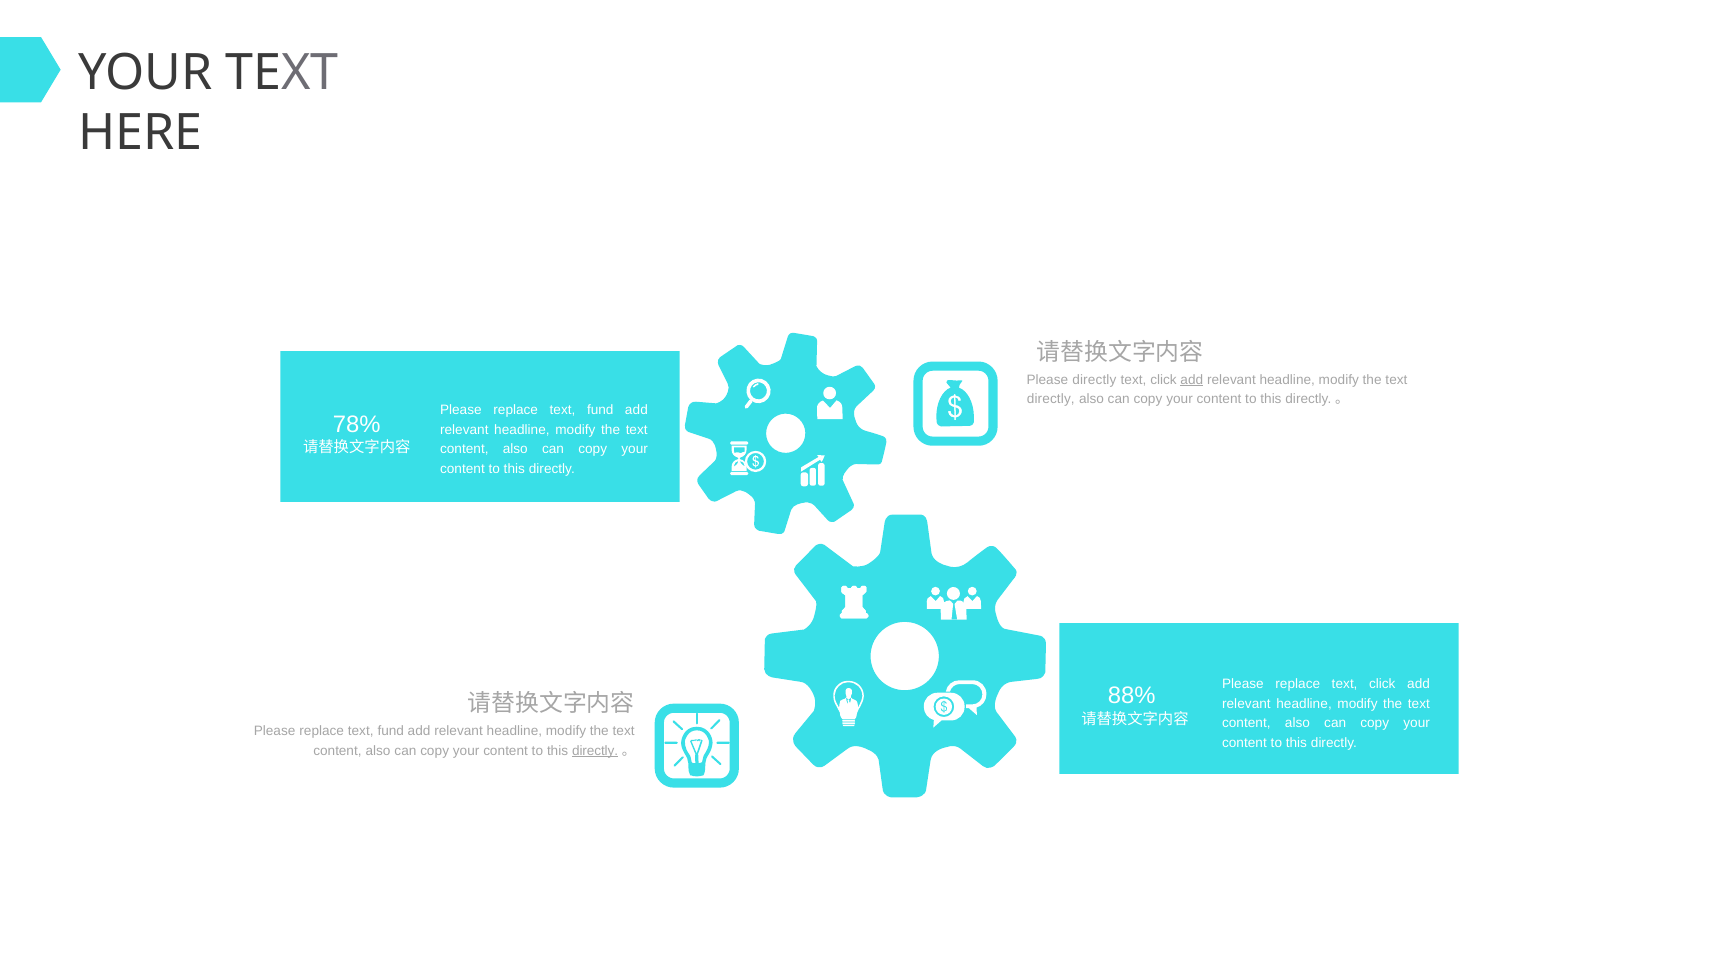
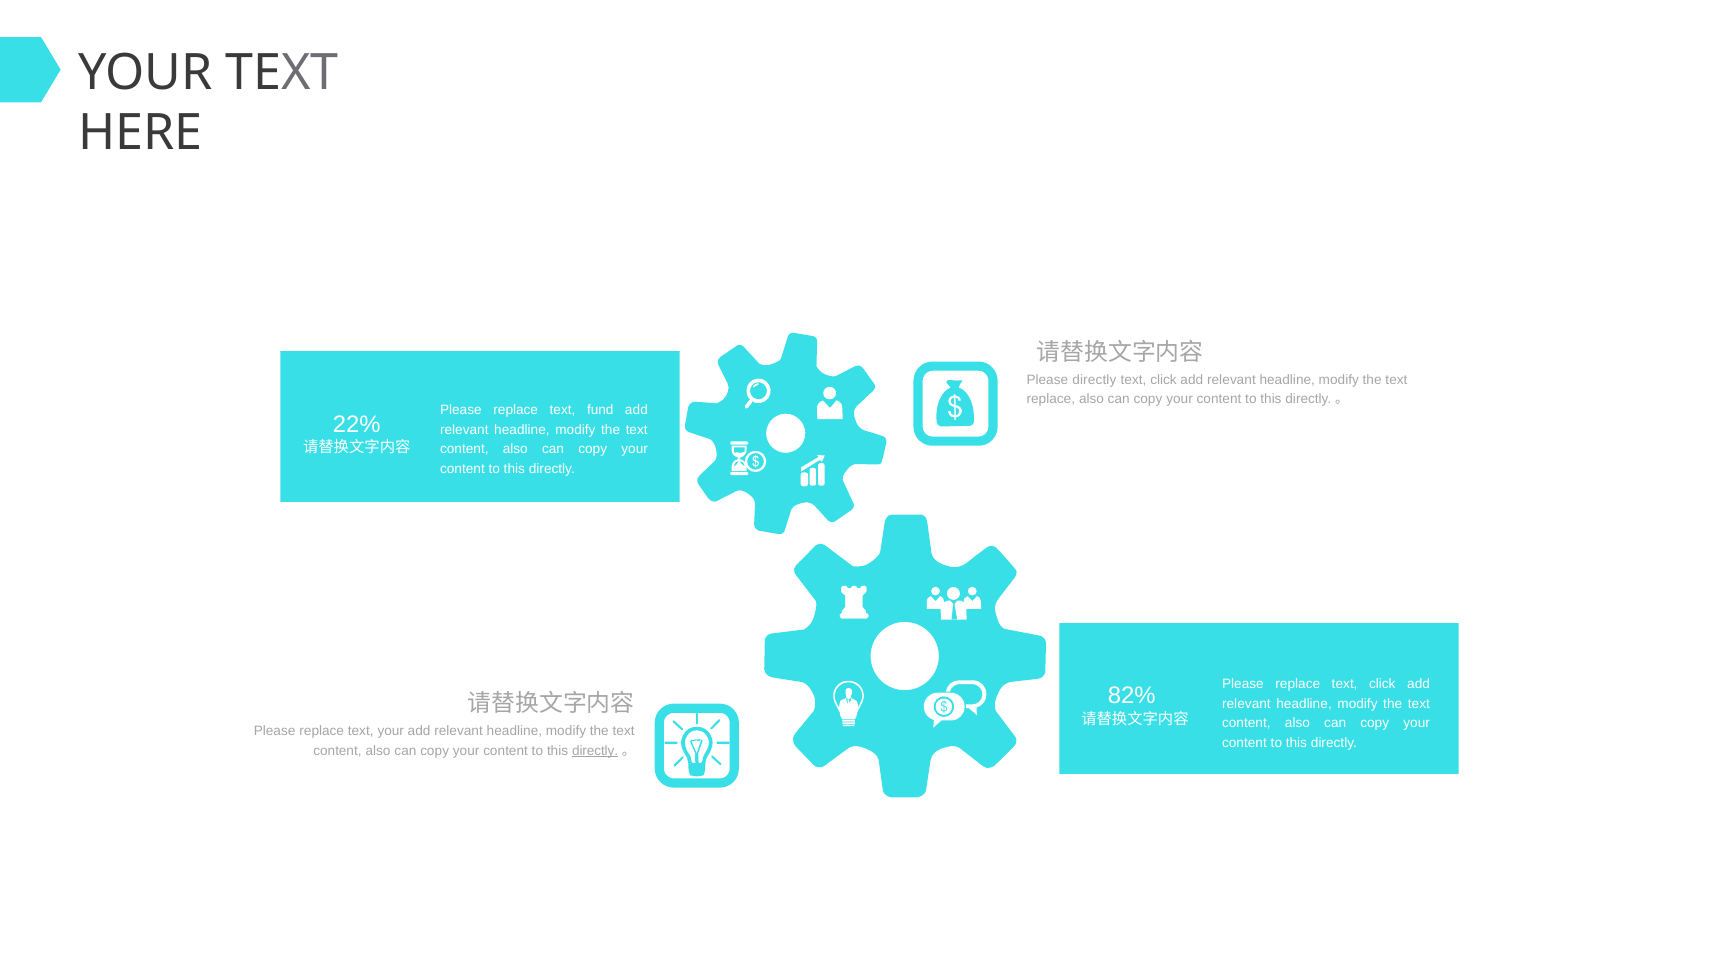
add underline: present -> none (1192, 380)
directly: directly -> replace (1051, 400)
78%: 78% -> 22% (357, 425)
88%: 88% -> 82% (1132, 696)
fund: fund -> your (391, 732)
